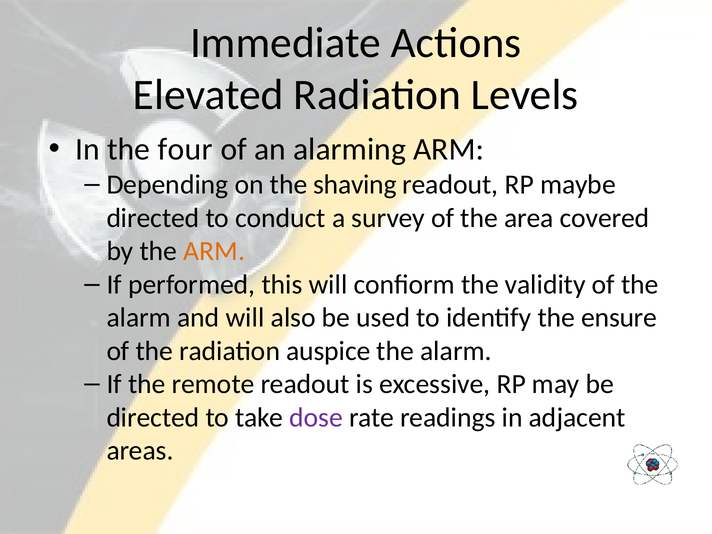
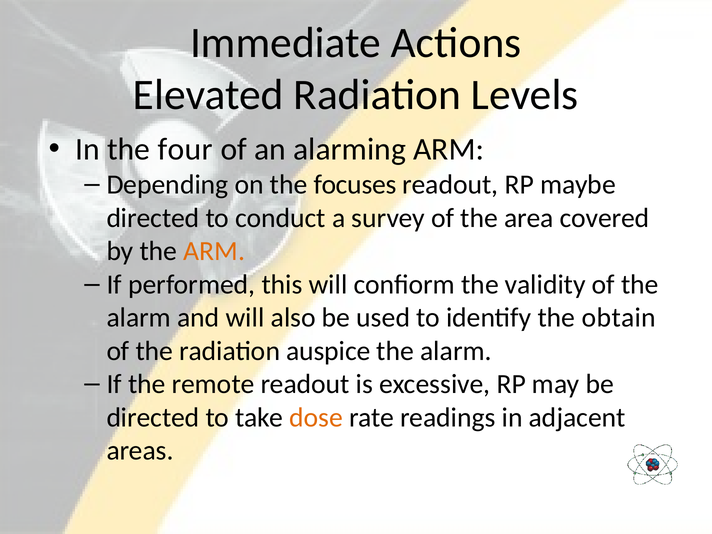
shaving: shaving -> focuses (355, 185)
ensure: ensure -> obtain (619, 318)
dose colour: purple -> orange (316, 417)
